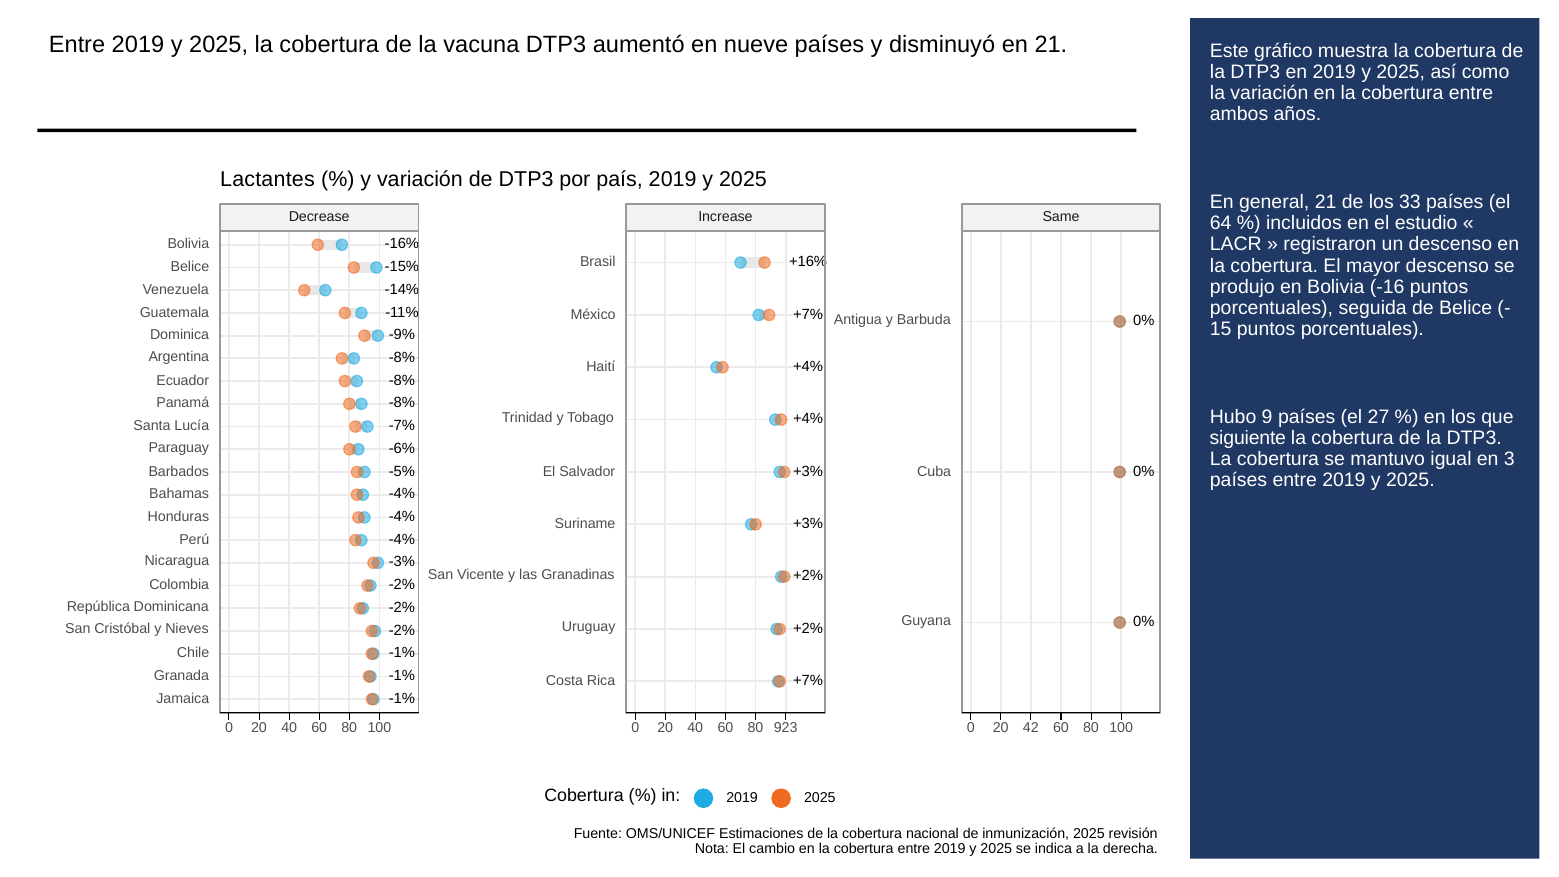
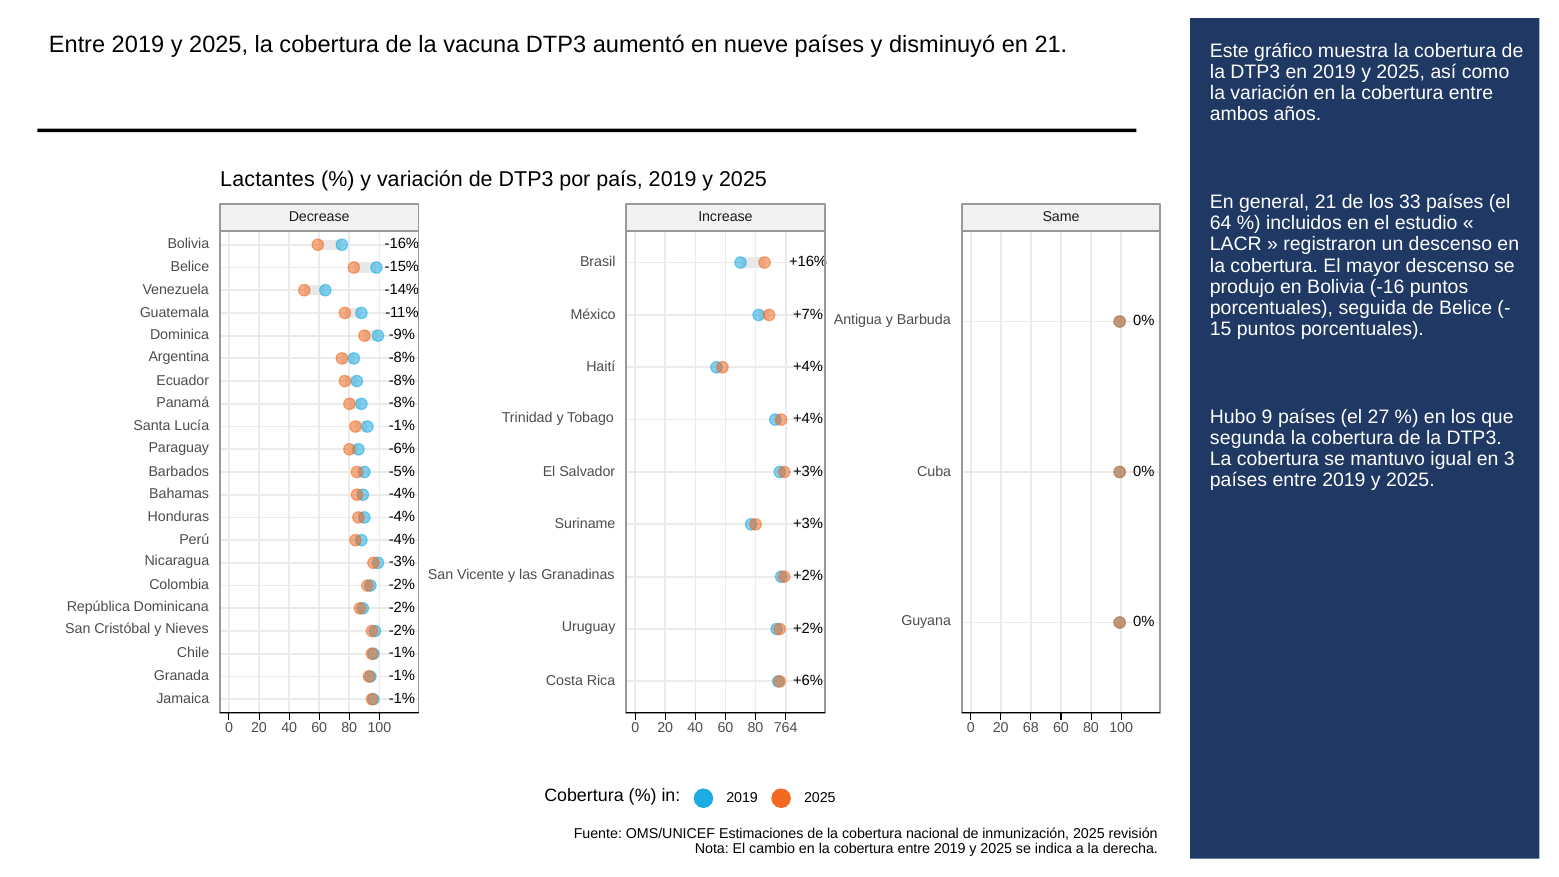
-7%: -7% -> -1% (402, 426)
siguiente: siguiente -> segunda (1248, 438)
+7%: +7% -> +6% (808, 681)
923: 923 -> 764 (786, 728)
42: 42 -> 68 (1031, 728)
